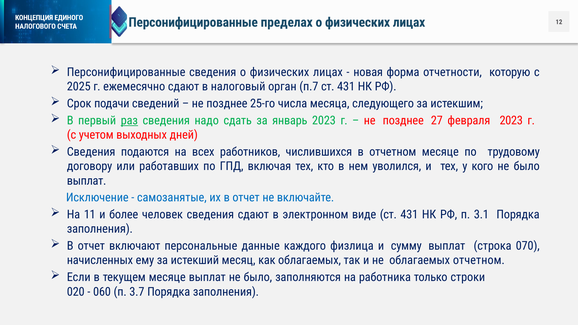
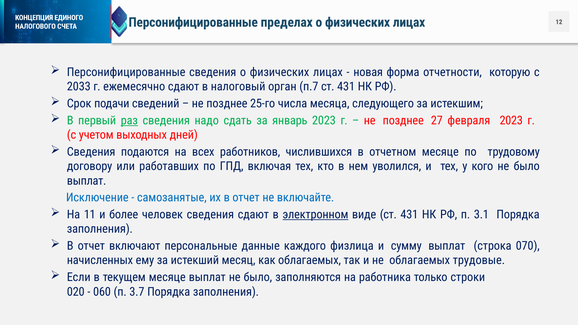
2025: 2025 -> 2033 (79, 87)
электронном underline: none -> present (315, 215)
облагаемых отчетном: отчетном -> трудовые (479, 260)
